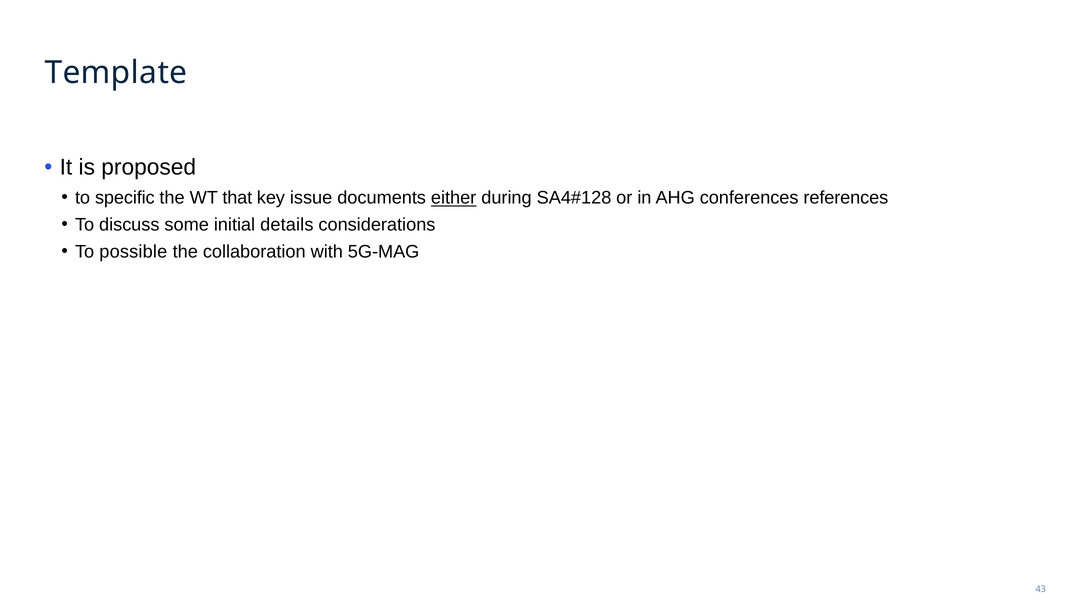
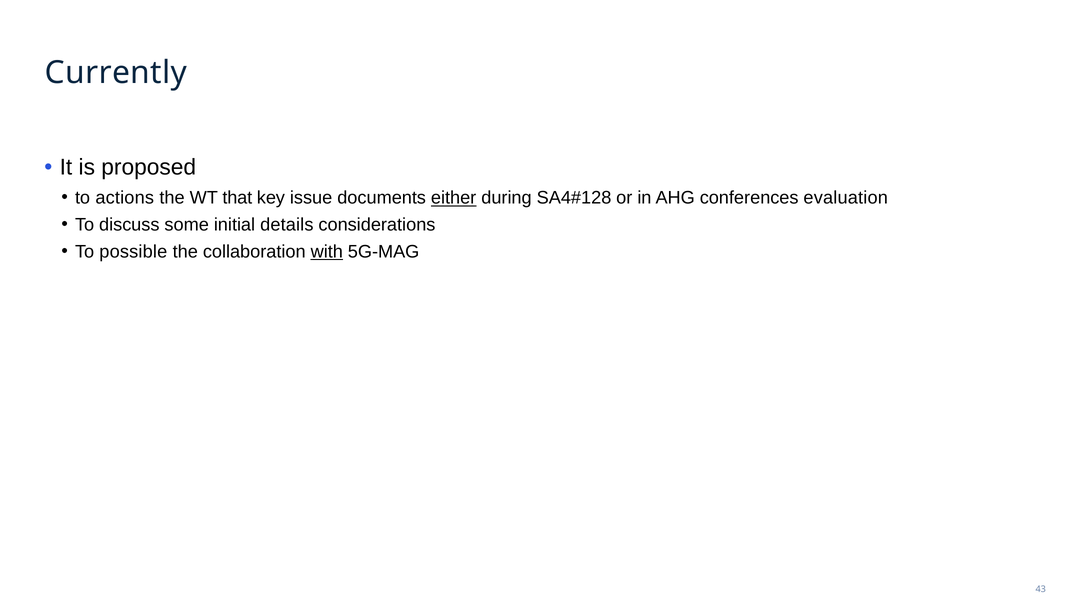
Template: Template -> Currently (116, 73)
specific: specific -> actions (125, 198)
references: references -> evaluation (846, 198)
with underline: none -> present (327, 252)
